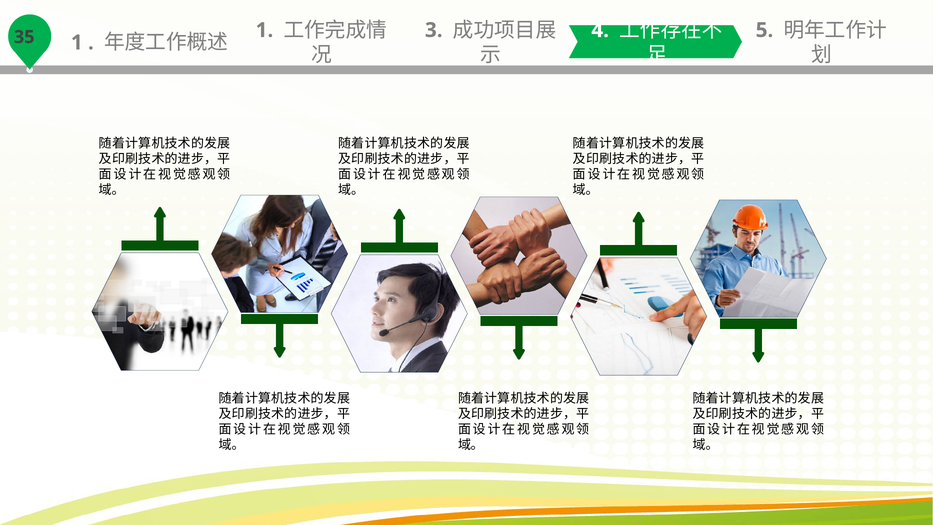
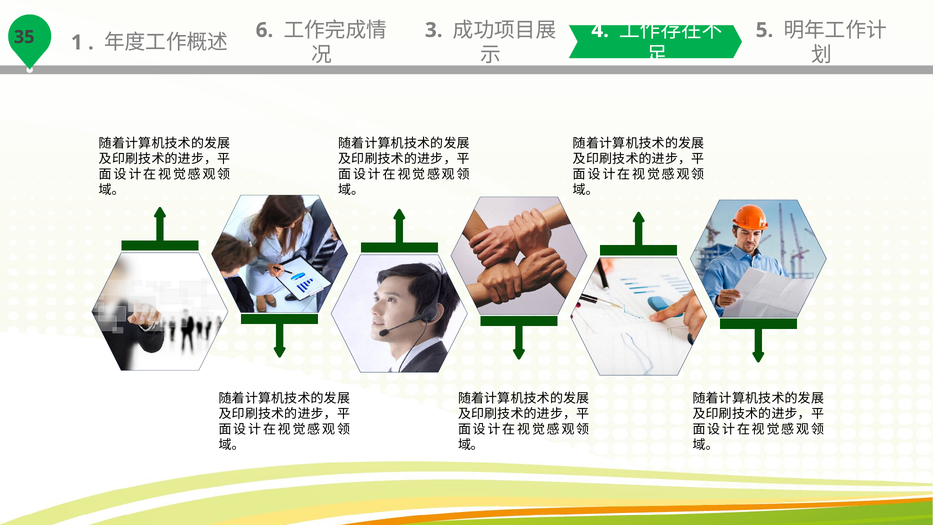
1: 1 -> 6 (264, 30)
